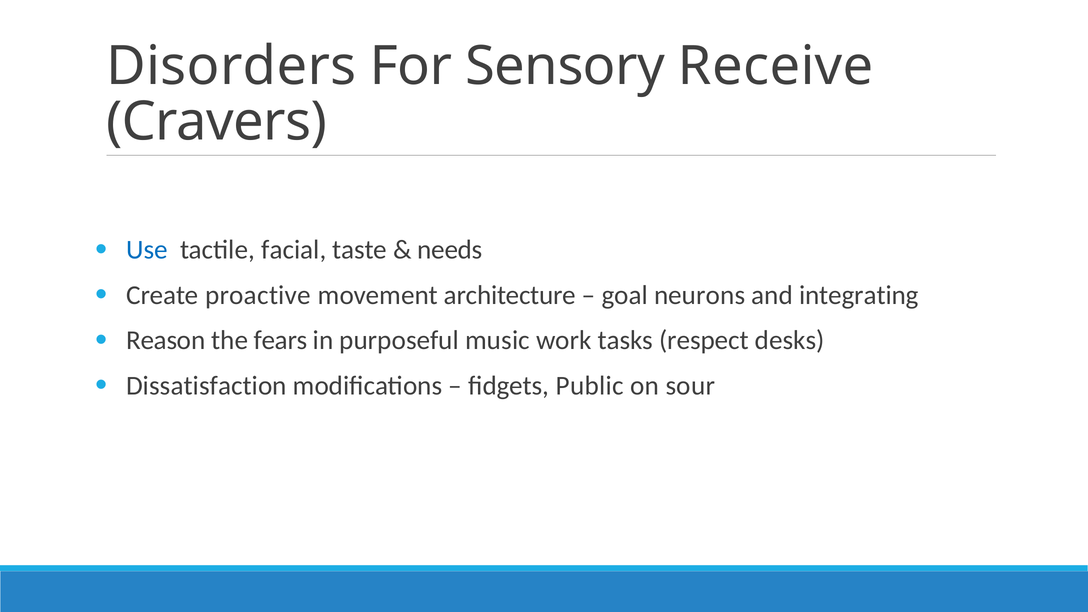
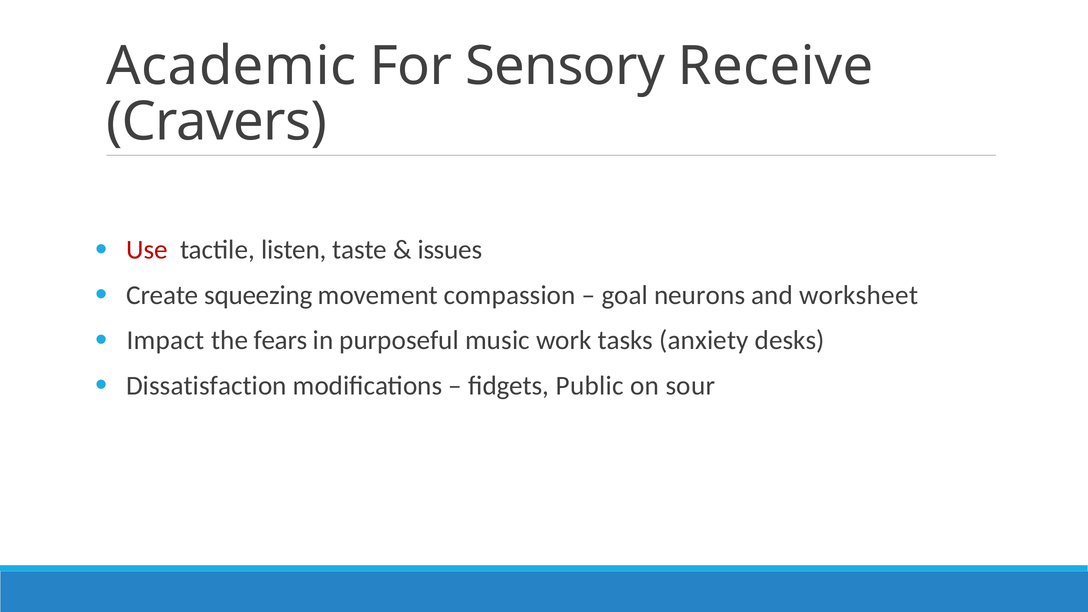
Disorders: Disorders -> Academic (231, 66)
Use colour: blue -> red (147, 250)
facial: facial -> listen (294, 250)
needs: needs -> issues (450, 250)
proactive: proactive -> squeezing (258, 295)
architecture: architecture -> compassion (510, 295)
integrating: integrating -> worksheet (859, 295)
Reason: Reason -> Impact (165, 340)
respect: respect -> anxiety (704, 340)
